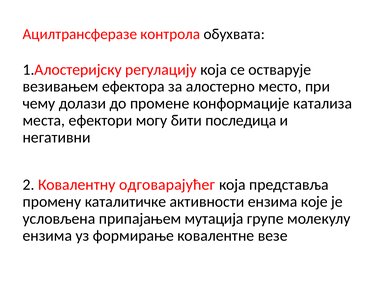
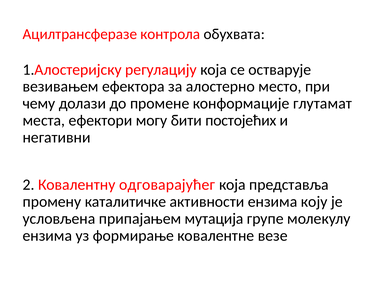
катализа: катализа -> глутамат (323, 103)
последица: последица -> постојећих (241, 120)
које: које -> коју (314, 201)
